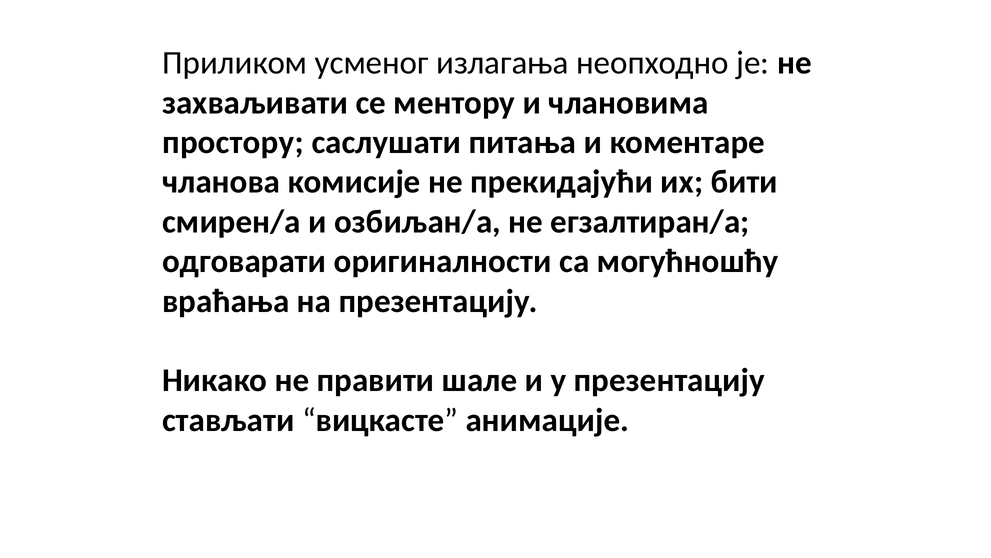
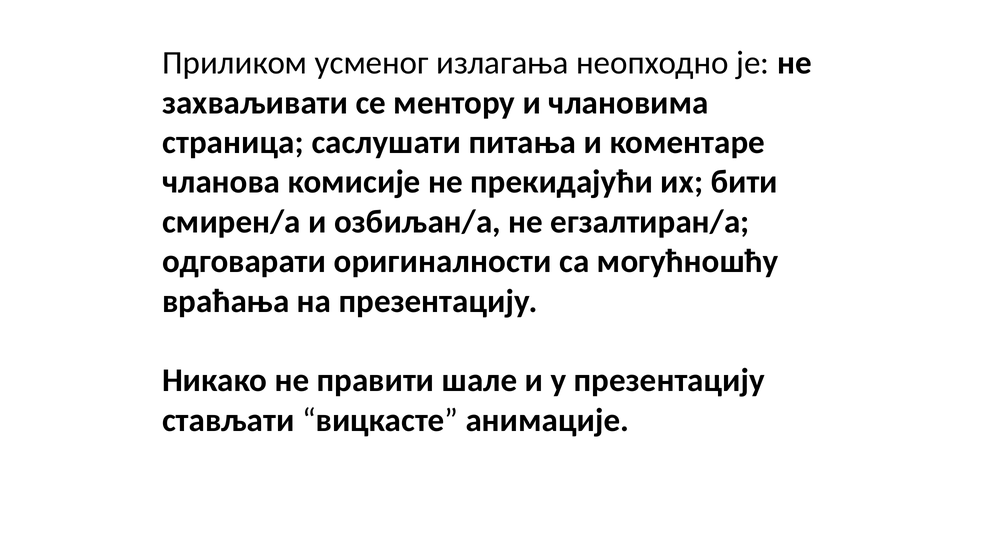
простору: простору -> страница (233, 142)
